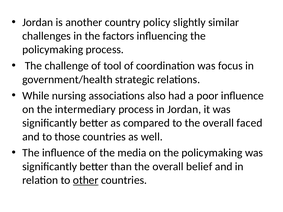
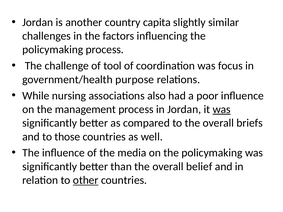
policy: policy -> capita (157, 22)
strategic: strategic -> purpose (135, 80)
intermediary: intermediary -> management (85, 109)
was underline: none -> present (222, 109)
faced: faced -> briefs (250, 123)
